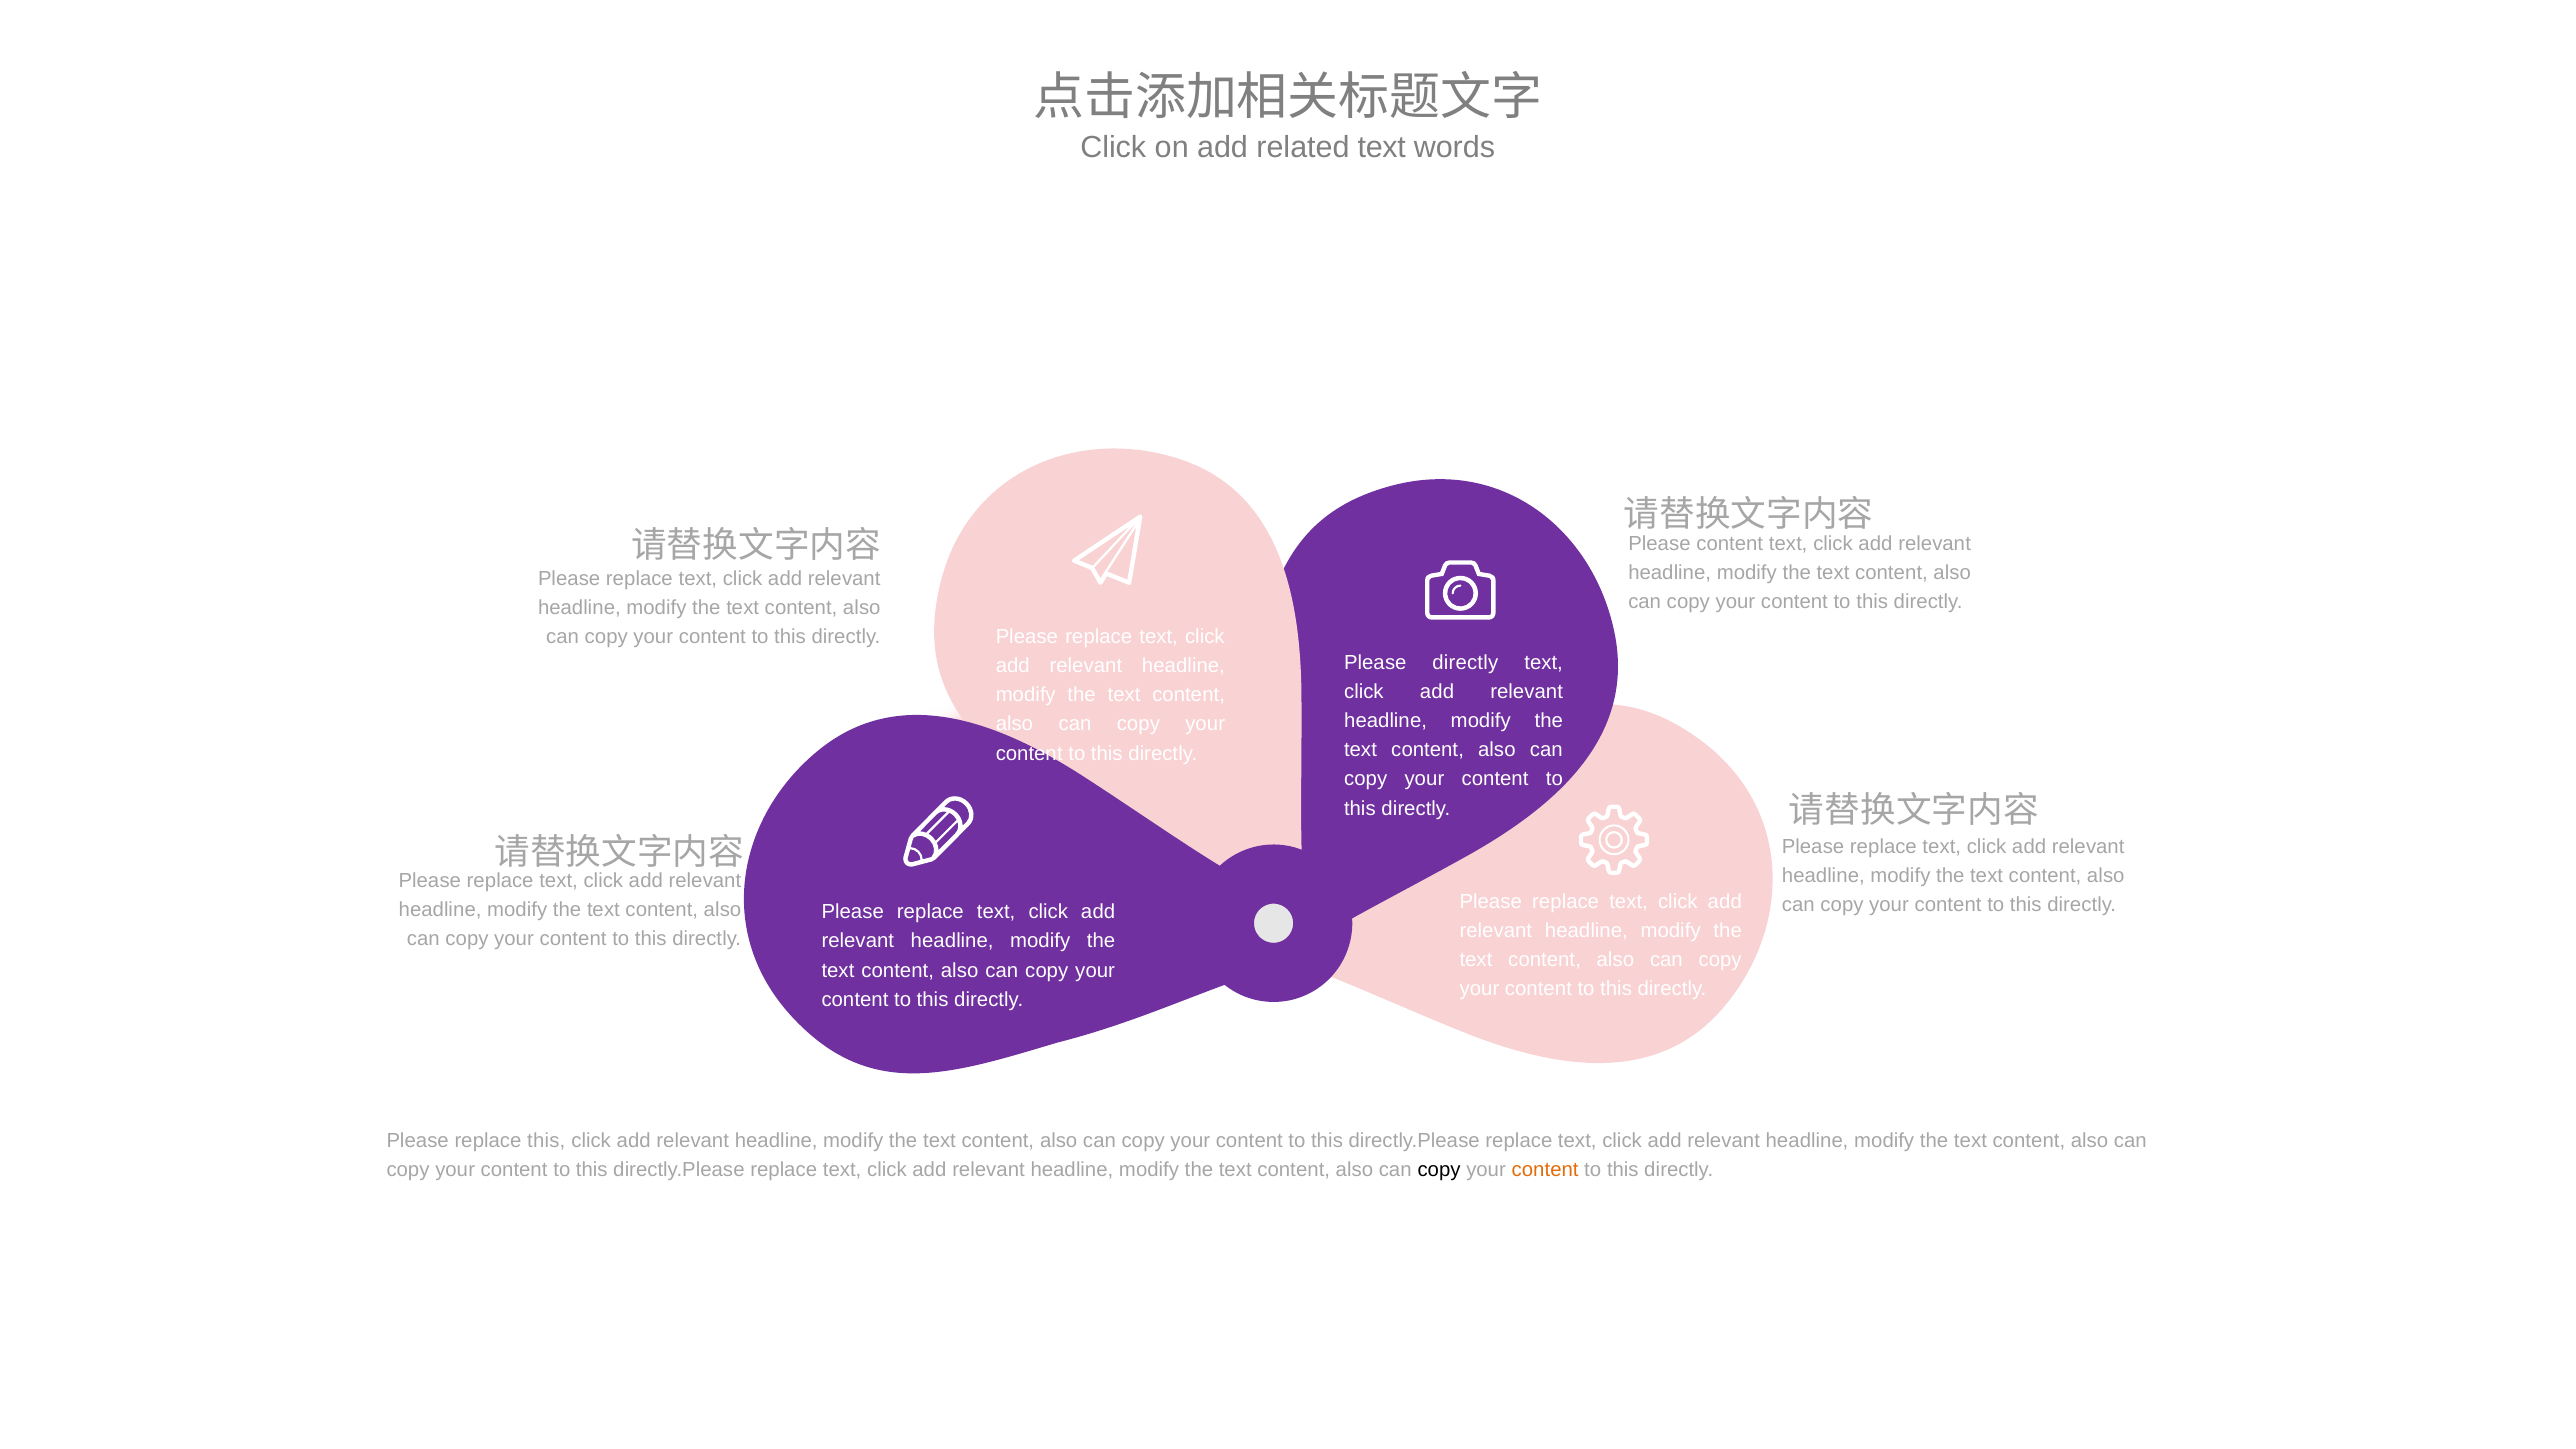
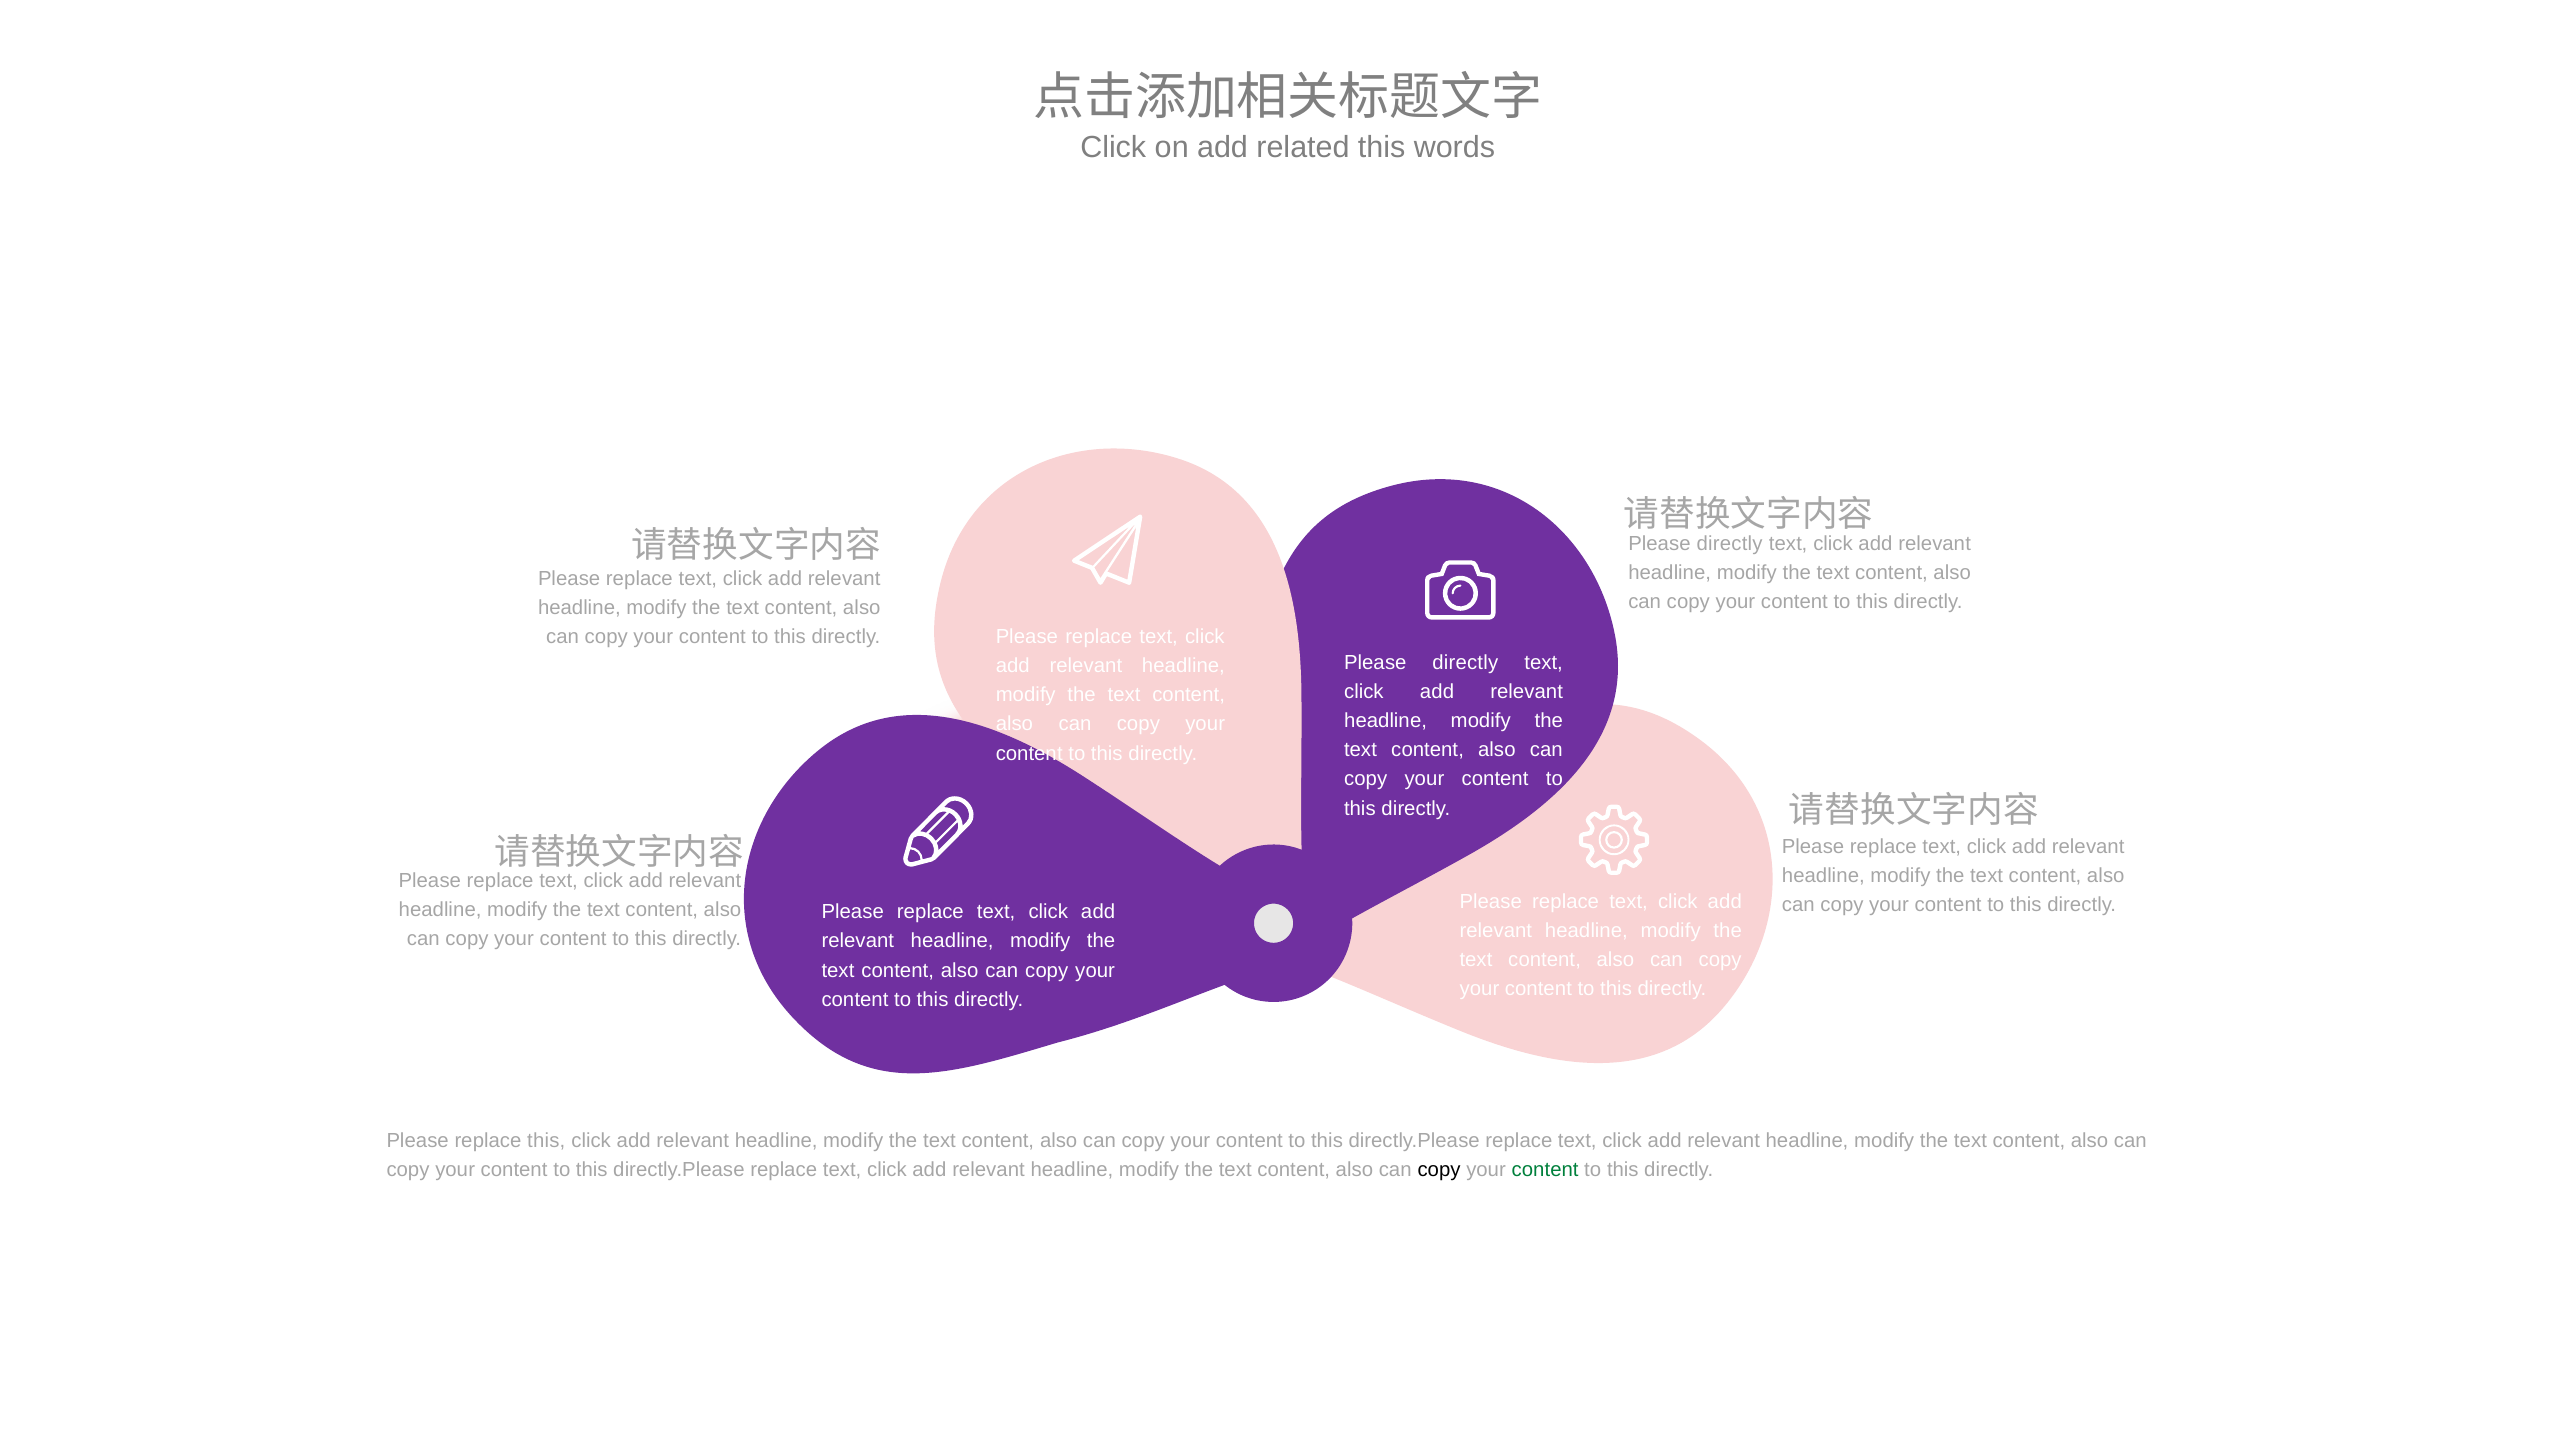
related text: text -> this (1382, 147)
content: content -> directly (1730, 543)
content colour: orange -> green (1545, 1169)
